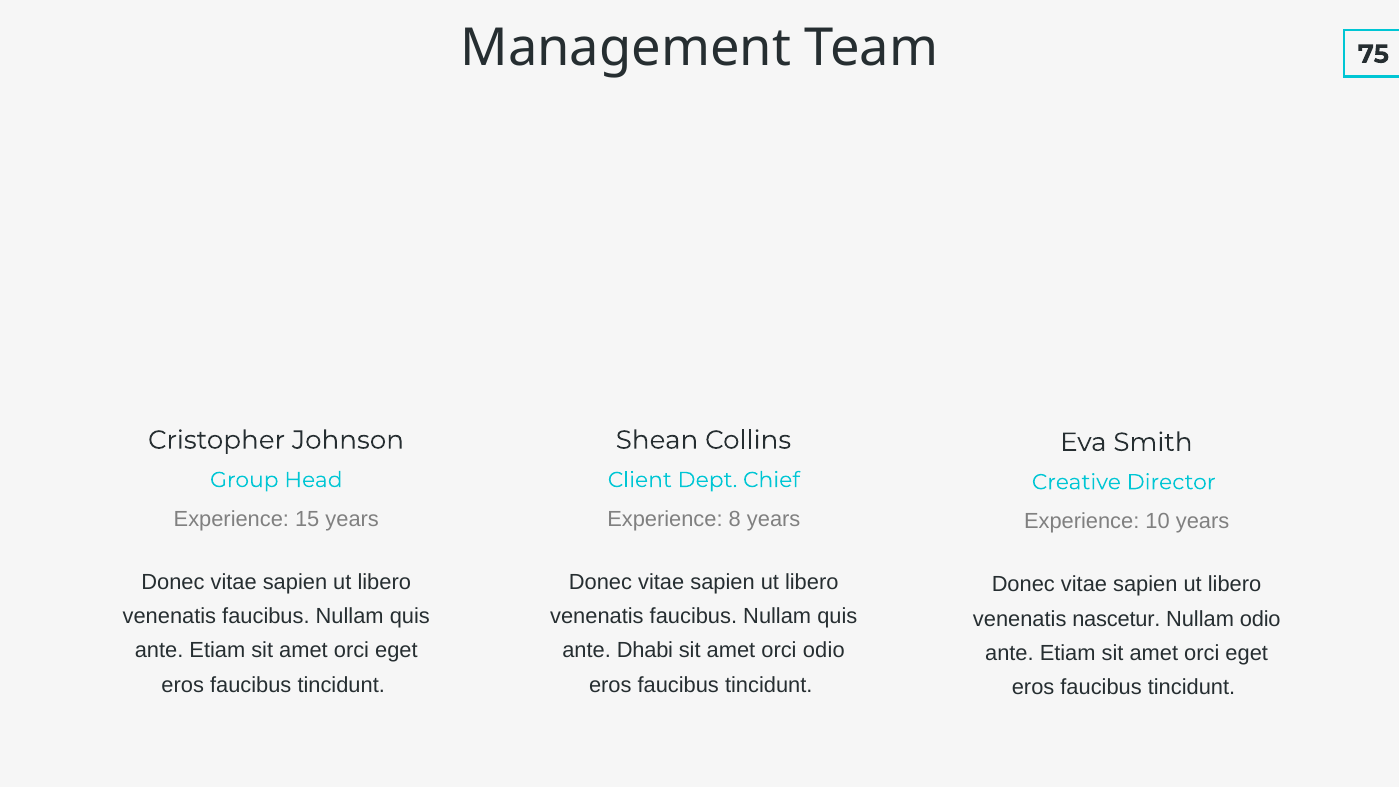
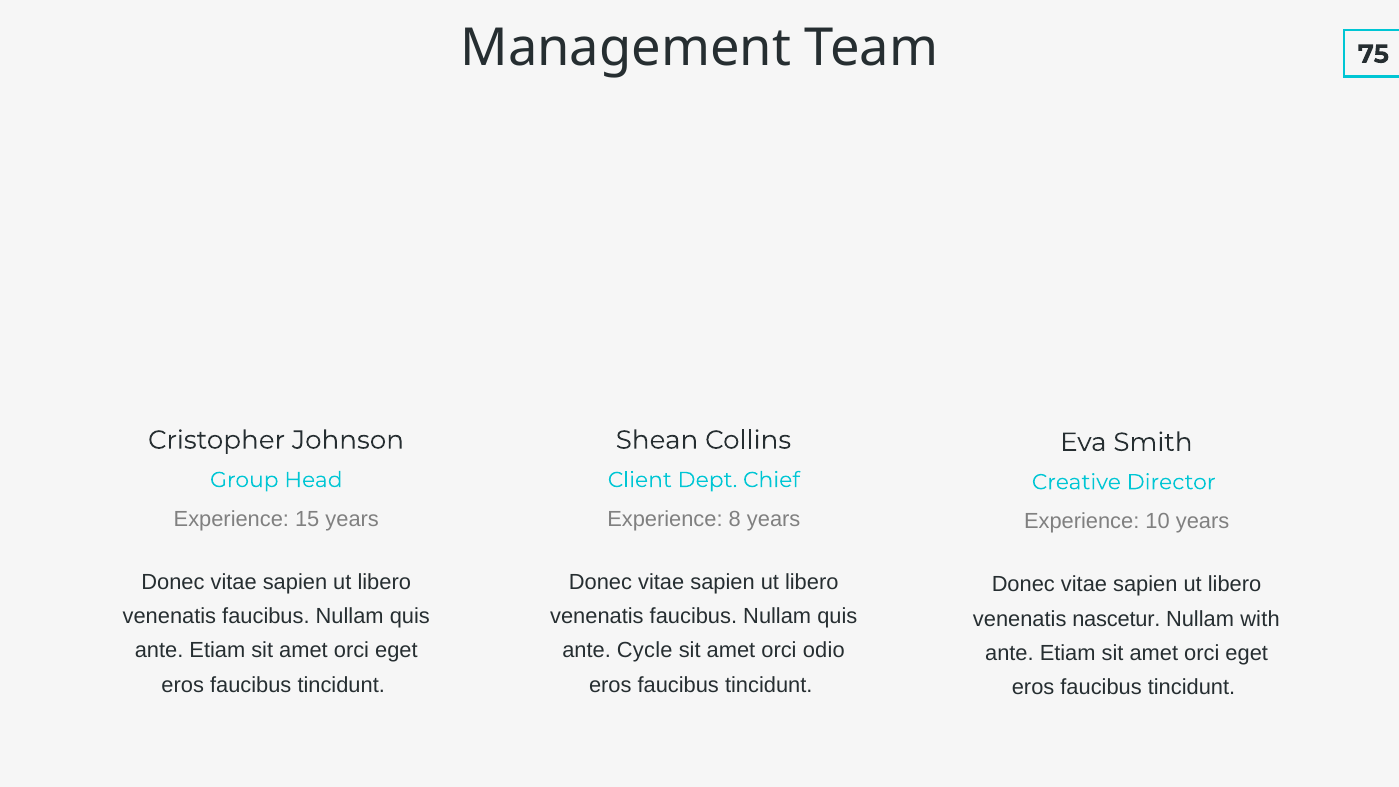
Nullam odio: odio -> with (1260, 619)
Dhabi: Dhabi -> Cycle (645, 651)
